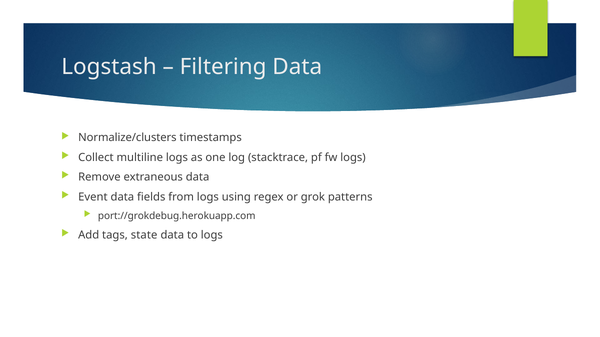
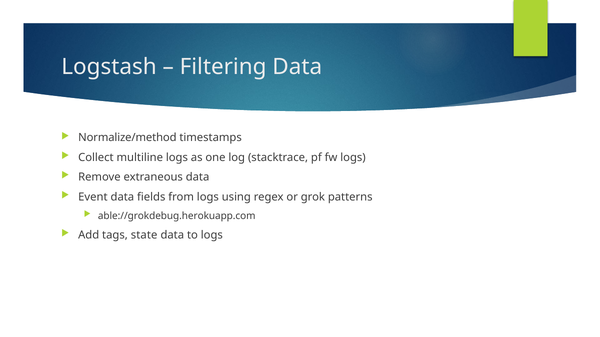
Normalize/clusters: Normalize/clusters -> Normalize/method (127, 138)
port://grokdebug.herokuapp.com: port://grokdebug.herokuapp.com -> able://grokdebug.herokuapp.com (177, 216)
